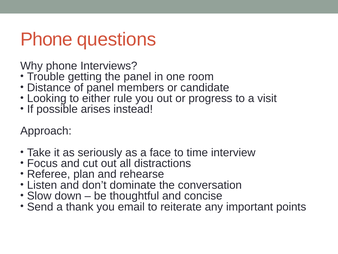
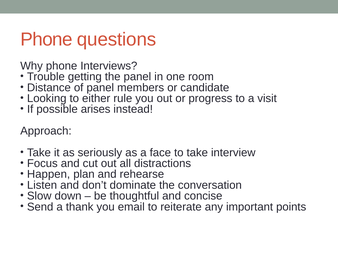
to time: time -> take (197, 152)
Referee: Referee -> Happen (49, 174)
